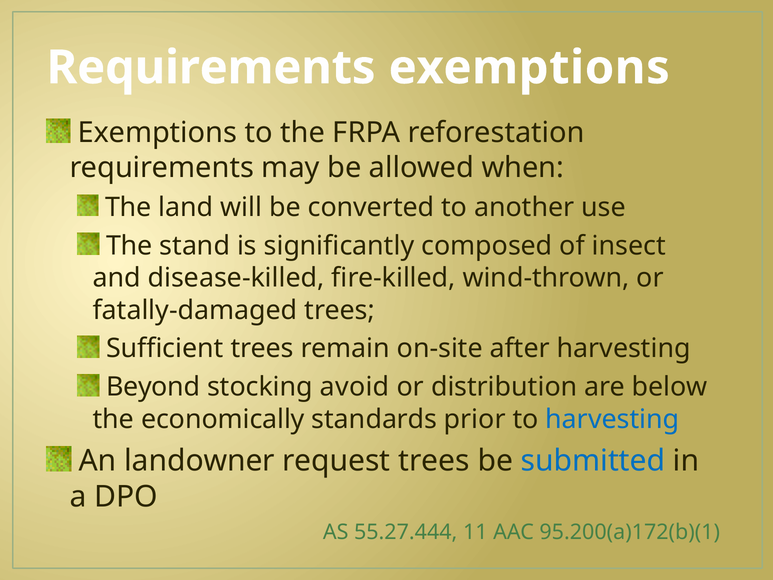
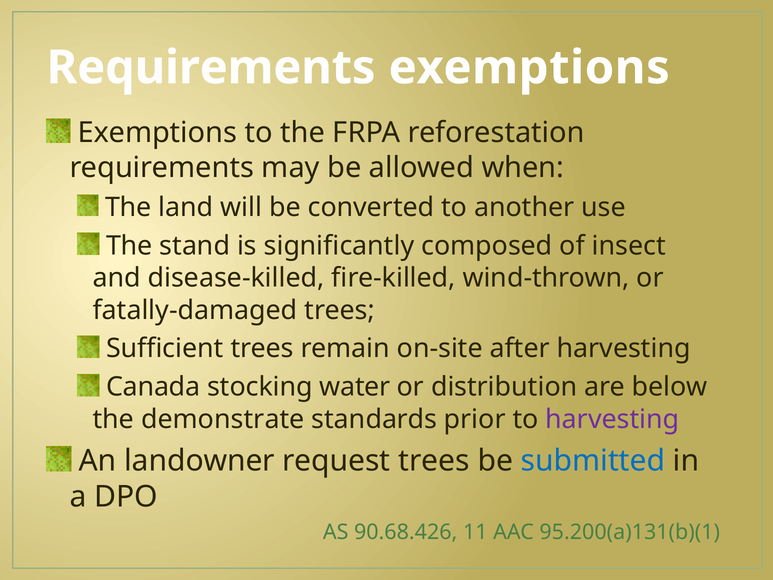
Beyond: Beyond -> Canada (153, 387)
avoid: avoid -> water (355, 387)
economically: economically -> demonstrate (223, 419)
harvesting colour: blue -> purple (612, 419)
55.27.444: 55.27.444 -> 90.68.426 (406, 532)
95.200(a)172(b)(1: 95.200(a)172(b)(1 -> 95.200(a)131(b)(1 (630, 532)
